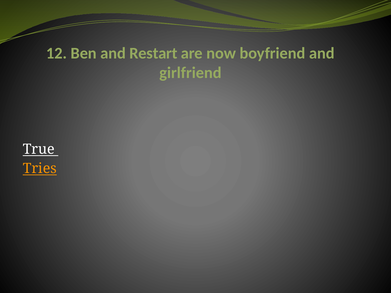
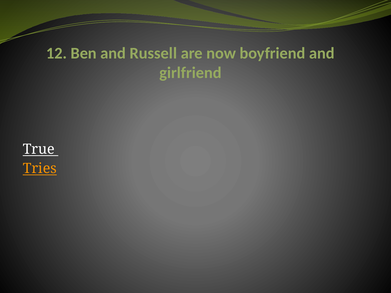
Restart: Restart -> Russell (153, 53)
